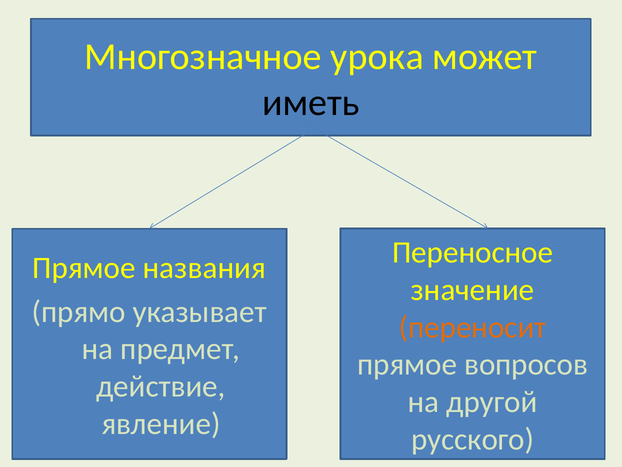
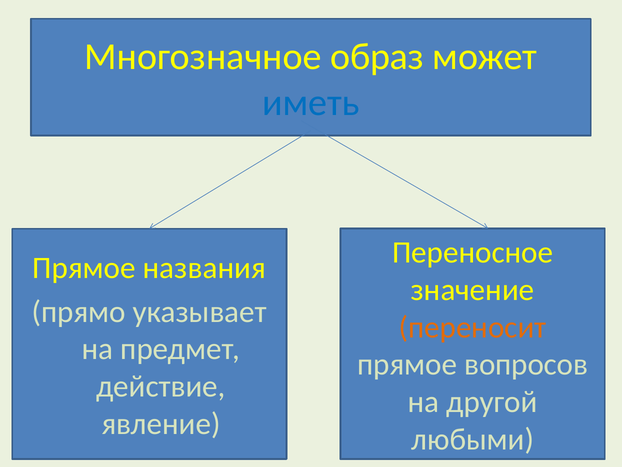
урока: урока -> образ (377, 57)
иметь colour: black -> blue (311, 102)
русского: русского -> любыми (473, 439)
